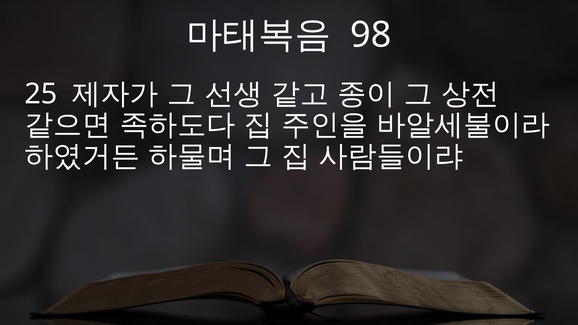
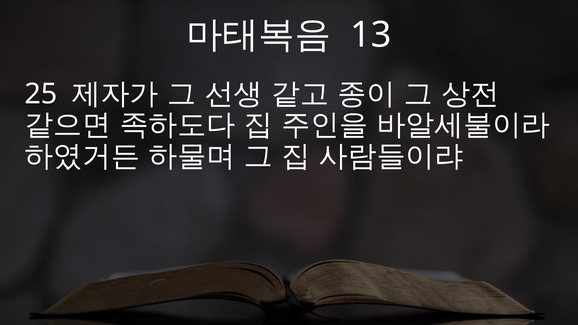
98: 98 -> 13 (371, 35)
